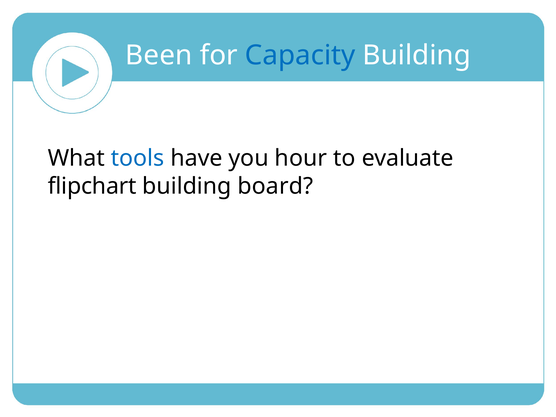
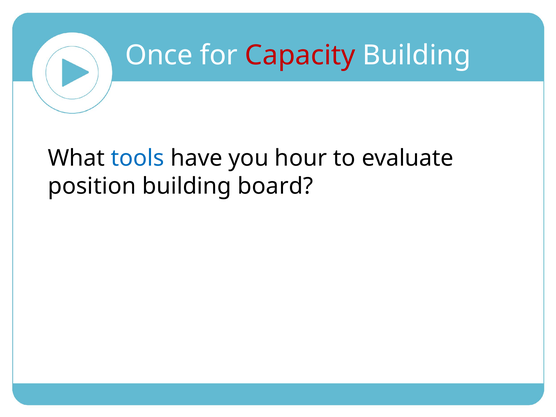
Been: Been -> Once (159, 55)
Capacity colour: blue -> red (300, 55)
flipchart: flipchart -> position (92, 186)
